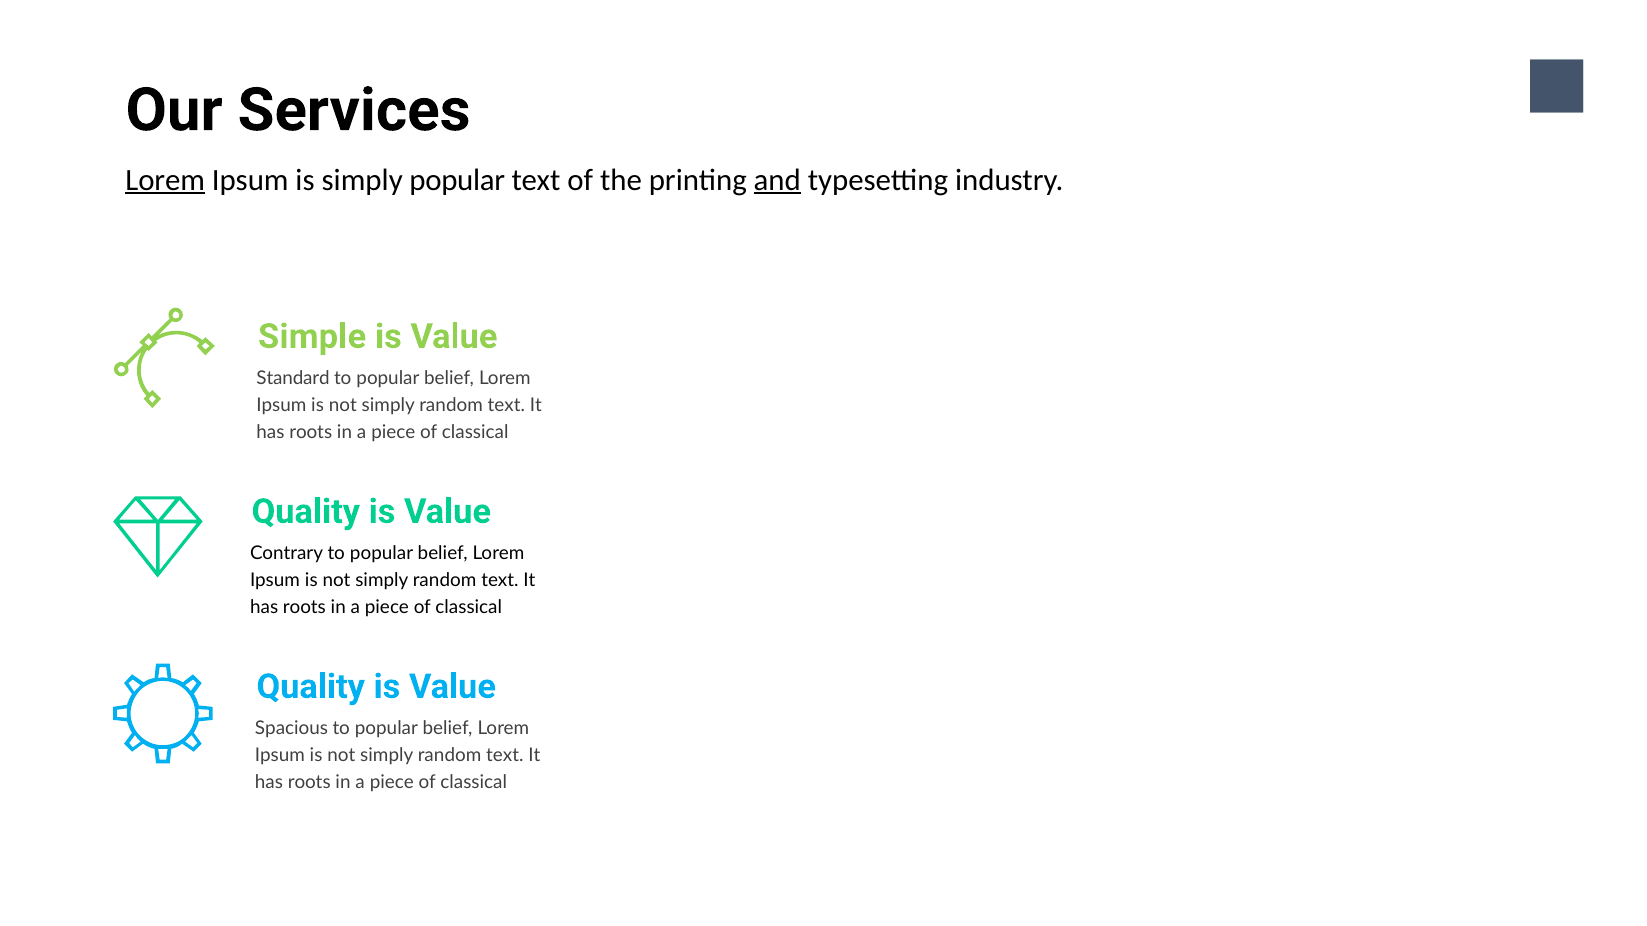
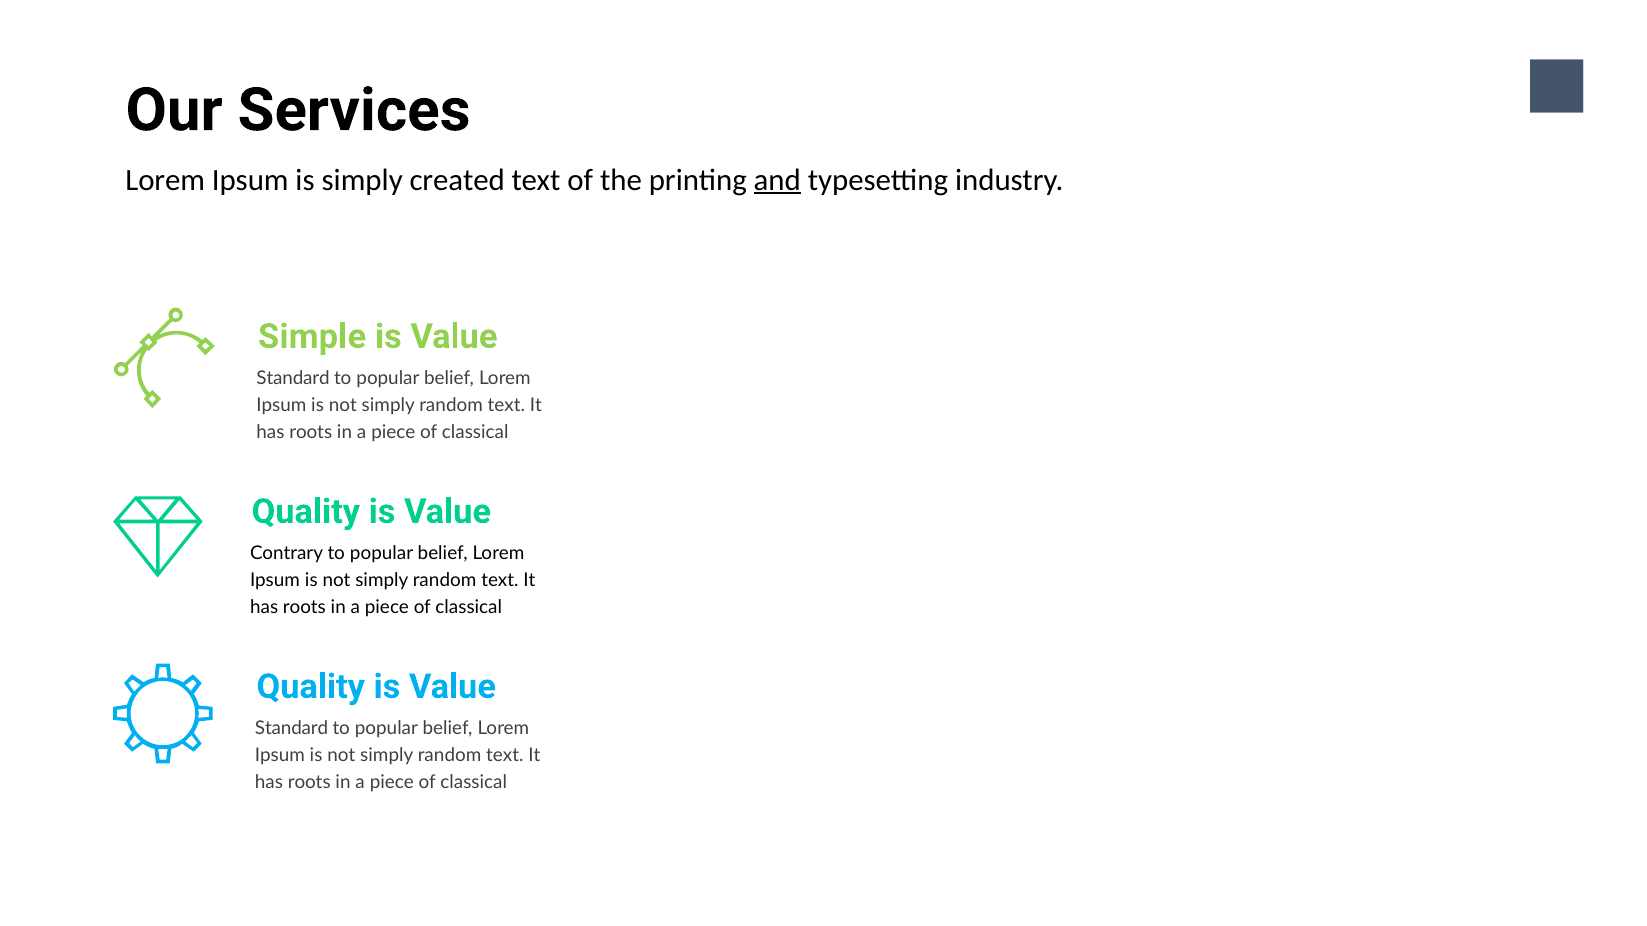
Lorem underline: present -> none (165, 180)
simply popular: popular -> created (457, 180)
Spacious: Spacious -> Standard (292, 728)
